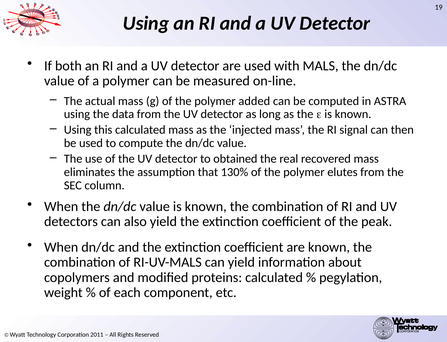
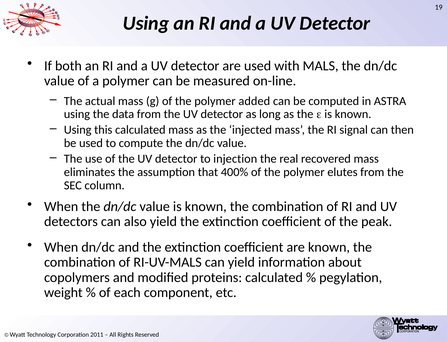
obtained: obtained -> injection (235, 159)
130%: 130% -> 400% (235, 172)
